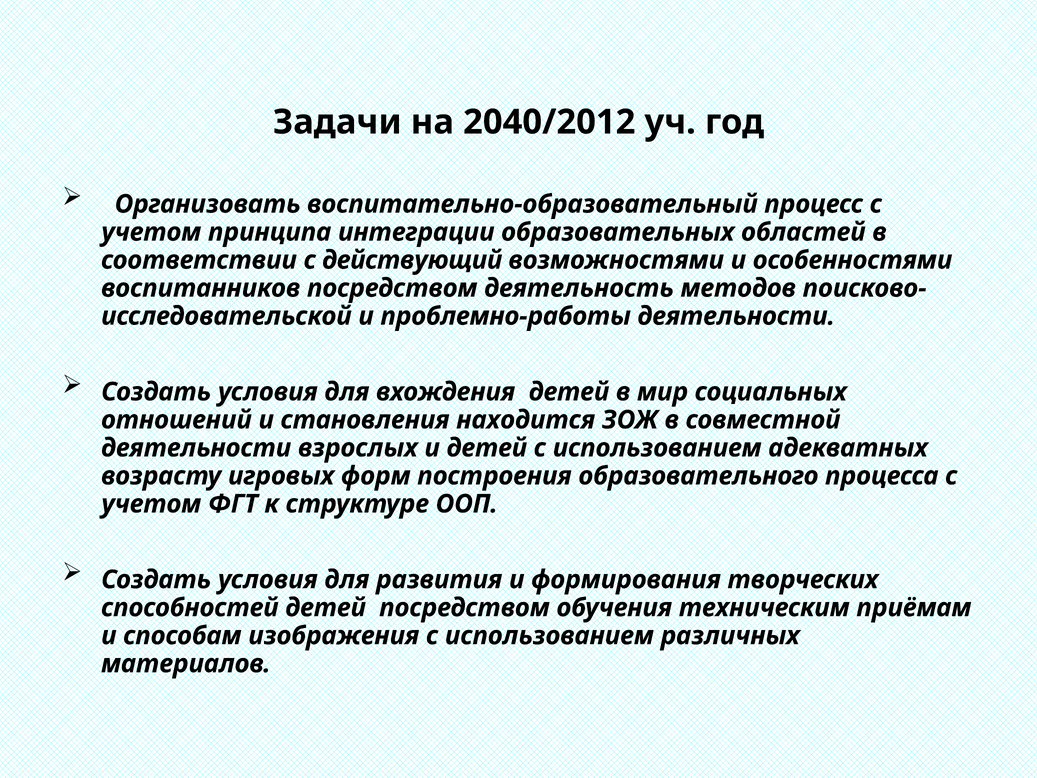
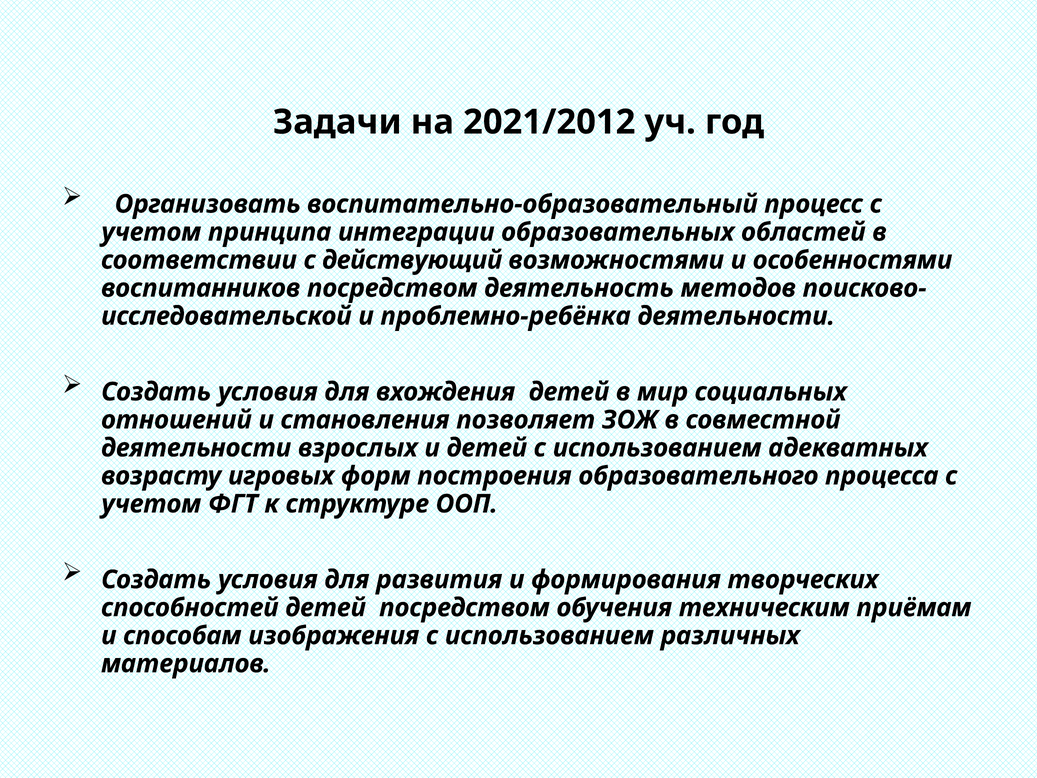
2040/2012: 2040/2012 -> 2021/2012 (549, 122)
проблемно-работы: проблемно-работы -> проблемно-ребёнка (506, 316)
находится: находится -> позволяет (526, 420)
